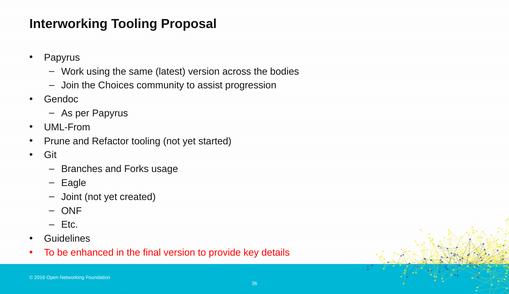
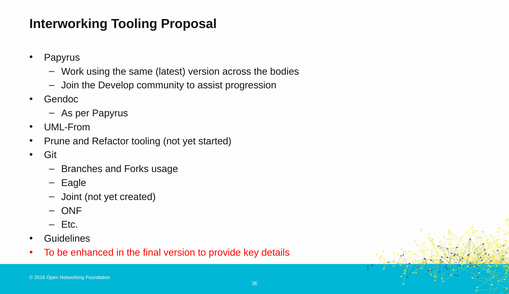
Choices: Choices -> Develop (116, 85)
